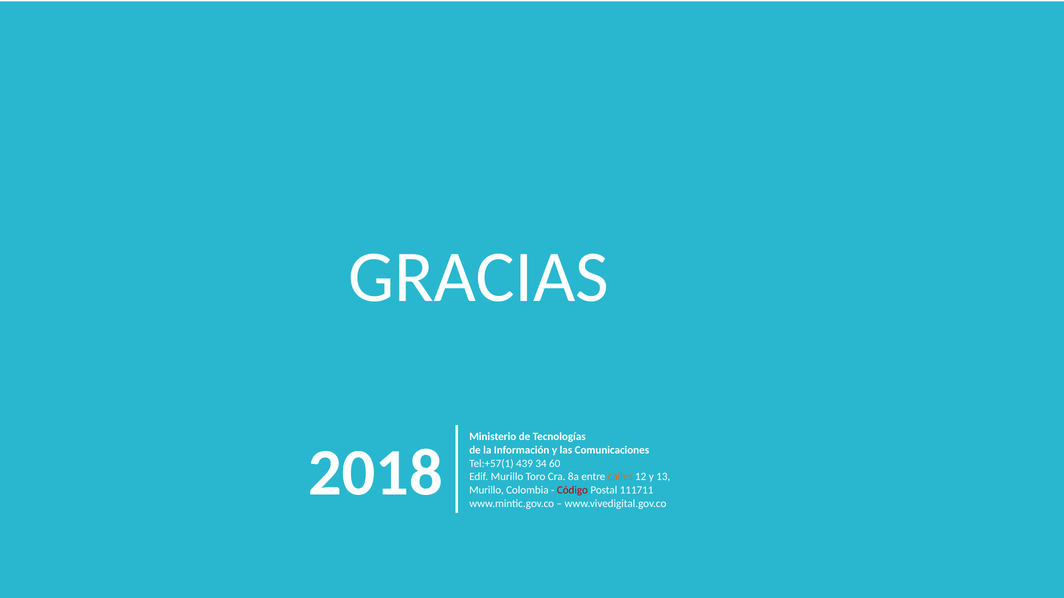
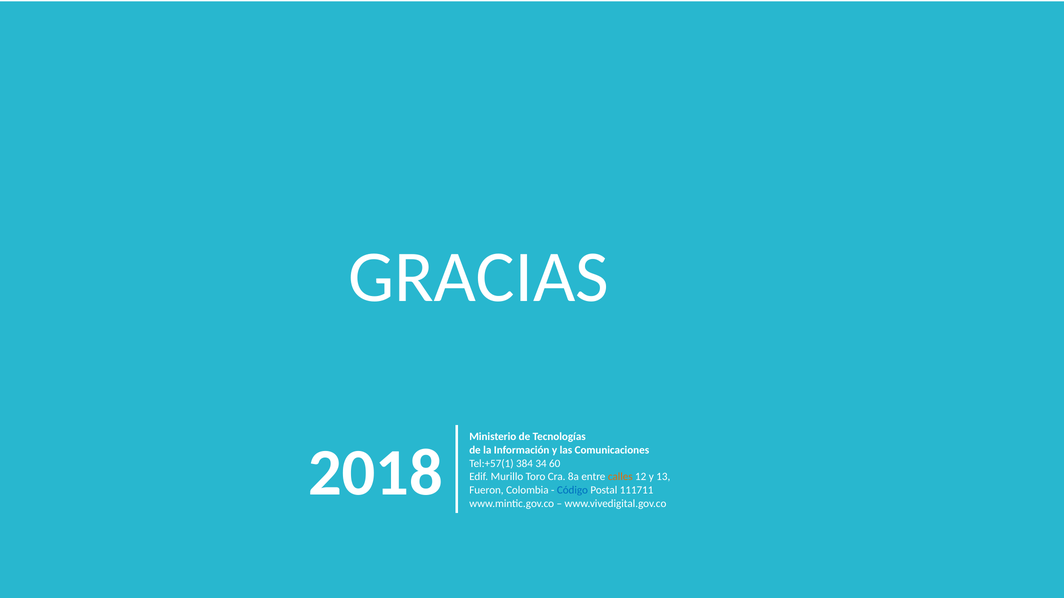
439: 439 -> 384 (524, 464)
Murillo: Murillo -> Fueron (486, 490)
Código colour: red -> blue (572, 490)
